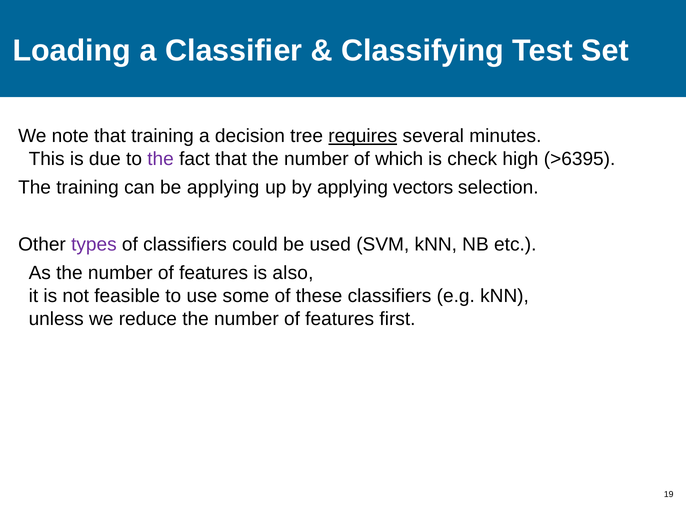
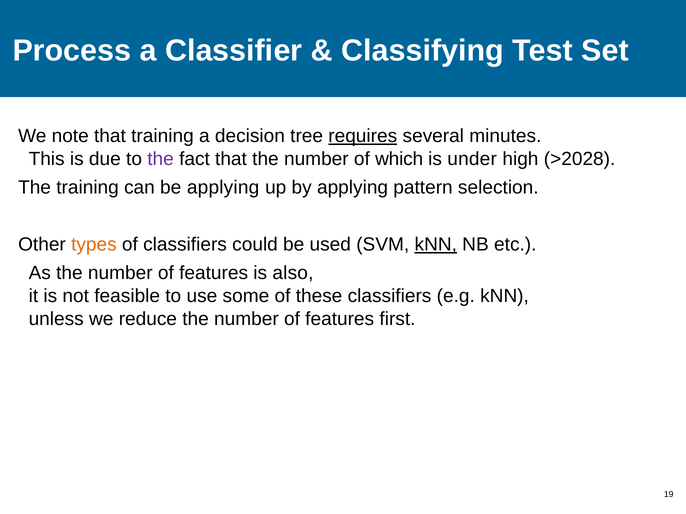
Loading: Loading -> Process (72, 51)
check: check -> under (472, 159)
>6395: >6395 -> >2028 (580, 159)
vectors: vectors -> pattern (423, 188)
types colour: purple -> orange (94, 245)
kNN underline: none -> present (436, 245)
